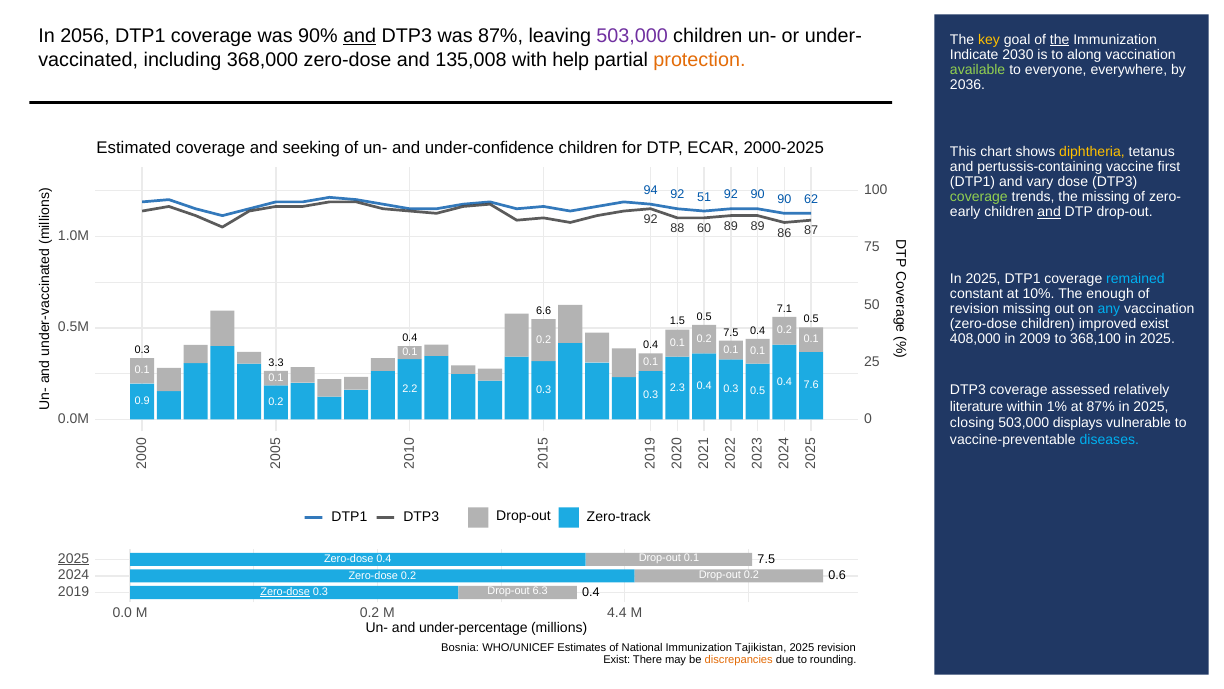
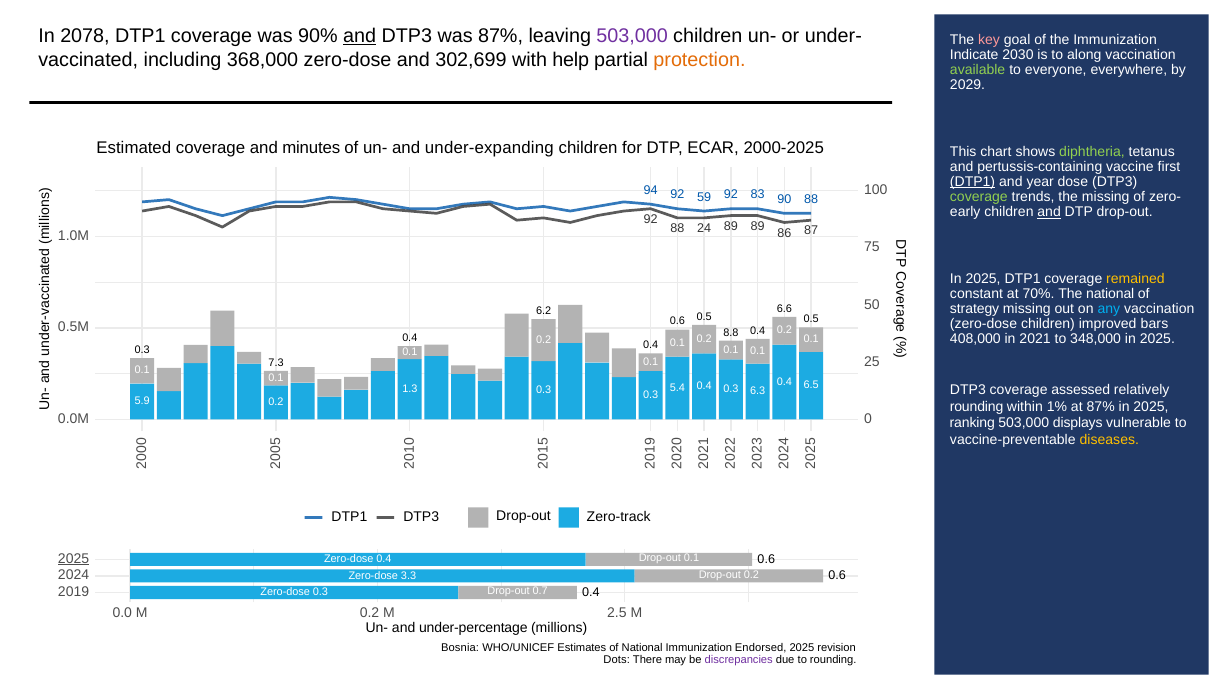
2056: 2056 -> 2078 (85, 36)
key colour: yellow -> pink (989, 40)
the underline: present -> none (1060, 40)
135,008: 135,008 -> 302,699 (471, 60)
2036: 2036 -> 2029 (968, 85)
seeking: seeking -> minutes (311, 148)
under-confidence: under-confidence -> under-expanding (489, 148)
diphtheria colour: yellow -> light green (1092, 151)
DTP1 underline: none -> present (973, 182)
vary: vary -> year (1040, 182)
51: 51 -> 59 (704, 197)
92 90: 90 -> 83 (758, 195)
90 62: 62 -> 88 (811, 199)
60: 60 -> 24 (704, 228)
remained colour: light blue -> yellow (1135, 278)
10%: 10% -> 70% (1039, 294)
The enough: enough -> national (1110, 294)
revision: revision -> strategy (975, 309)
7.1: 7.1 -> 6.6 (784, 308)
6.6: 6.6 -> 6.2 (544, 311)
1.5: 1.5 -> 0.6 (677, 321)
improved exist: exist -> bars (1154, 324)
7.5: 7.5 -> 8.8 (731, 332)
2009: 2009 -> 2021 (1035, 339)
368,100: 368,100 -> 348,000 (1096, 339)
3.3: 3.3 -> 7.3 (276, 362)
7.6: 7.6 -> 6.5 (811, 385)
2.3: 2.3 -> 5.4 (677, 387)
0.3 0.5: 0.5 -> 6.3 (758, 391)
2.2: 2.2 -> 1.3 (410, 389)
0.9: 0.9 -> 5.9 (142, 401)
literature: literature -> rounding (977, 406)
closing: closing -> ranking (972, 423)
diseases colour: light blue -> yellow (1109, 440)
7.5: 7.5 -> 0.6 (766, 559)
Zero-dose 0.2: 0.2 -> 3.3 (409, 575)
6.3: 6.3 -> 0.7 (540, 591)
Zero-dose underline: present -> none (285, 592)
4.4: 4.4 -> 2.5 (617, 613)
Tajikistan: Tajikistan -> Endorsed (761, 647)
Exist: Exist -> Dots (617, 659)
discrepancies colour: orange -> purple (739, 659)
